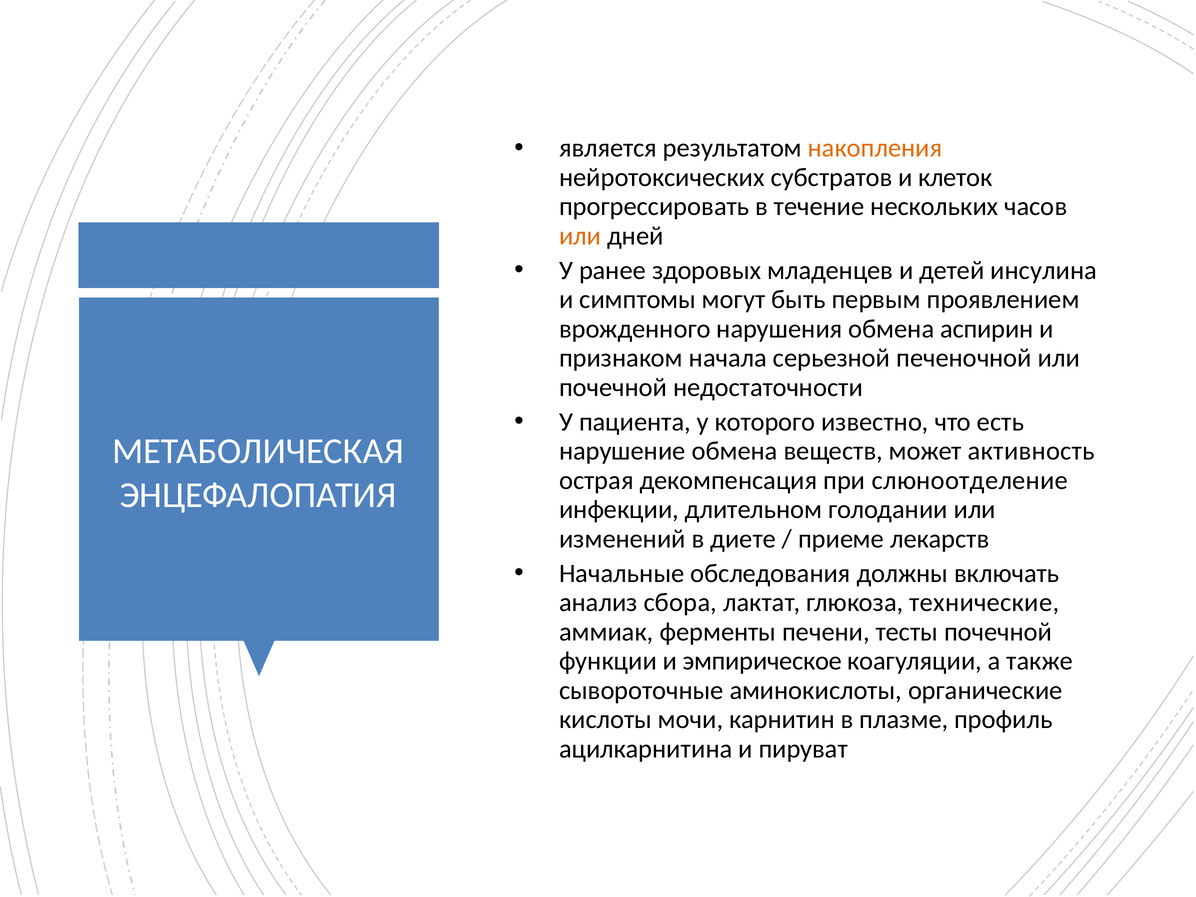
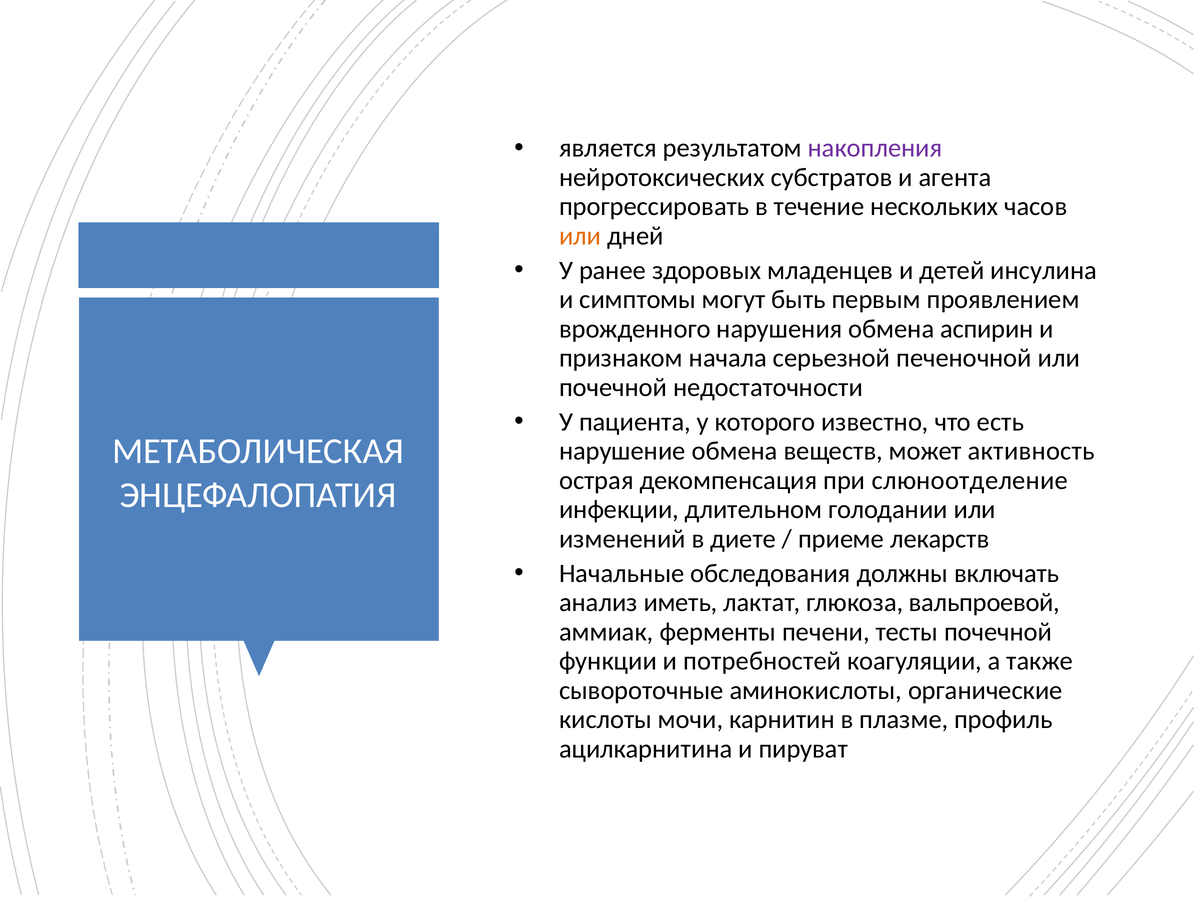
накопления colour: orange -> purple (875, 148)
клеток: клеток -> агента (955, 177)
сбора: сбора -> иметь (680, 603)
технические: технические -> вальпроевой (985, 603)
эмпирическое: эмпирическое -> потребностей (762, 661)
